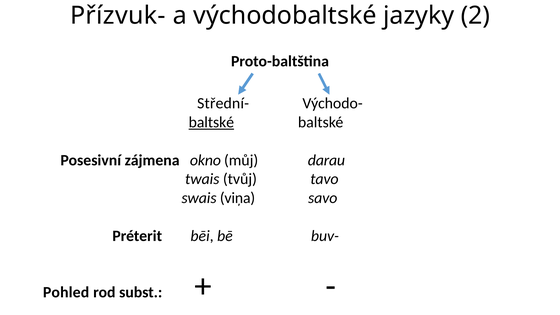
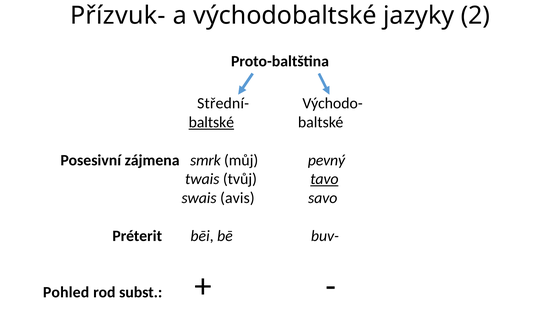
okno: okno -> smrk (205, 160)
darau: darau -> pevný (326, 160)
tavo underline: none -> present (324, 179)
viņa: viņa -> avis (237, 198)
